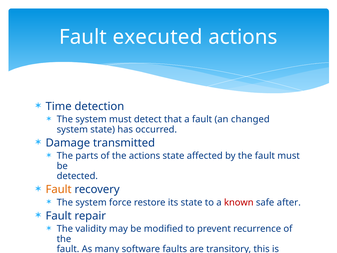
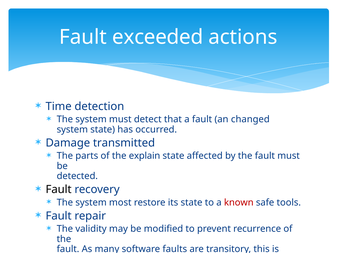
executed: executed -> exceeded (158, 37)
the actions: actions -> explain (145, 156)
Fault colour: orange -> black (59, 189)
force: force -> most (120, 202)
after: after -> tools (289, 202)
